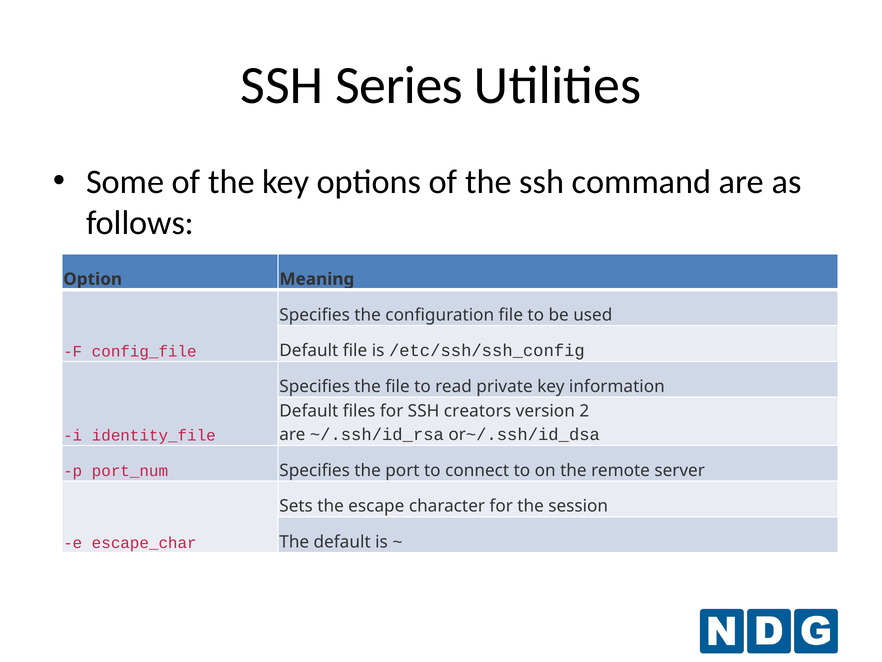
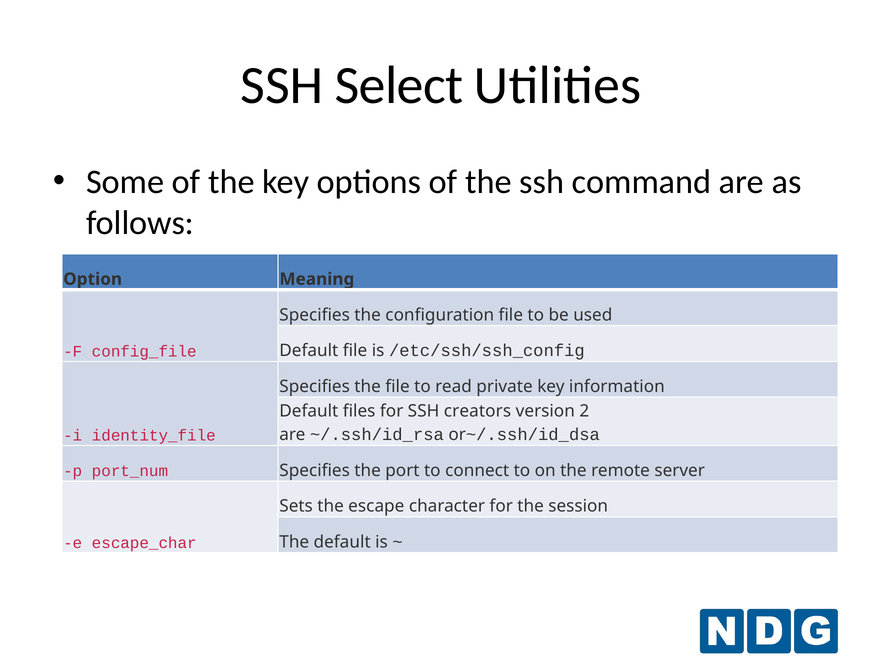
Series: Series -> Select (399, 85)
